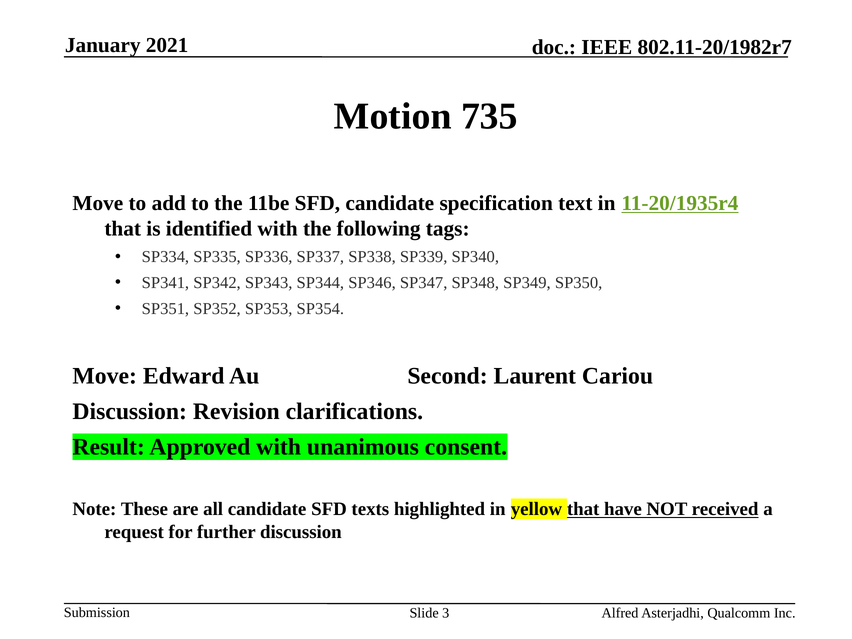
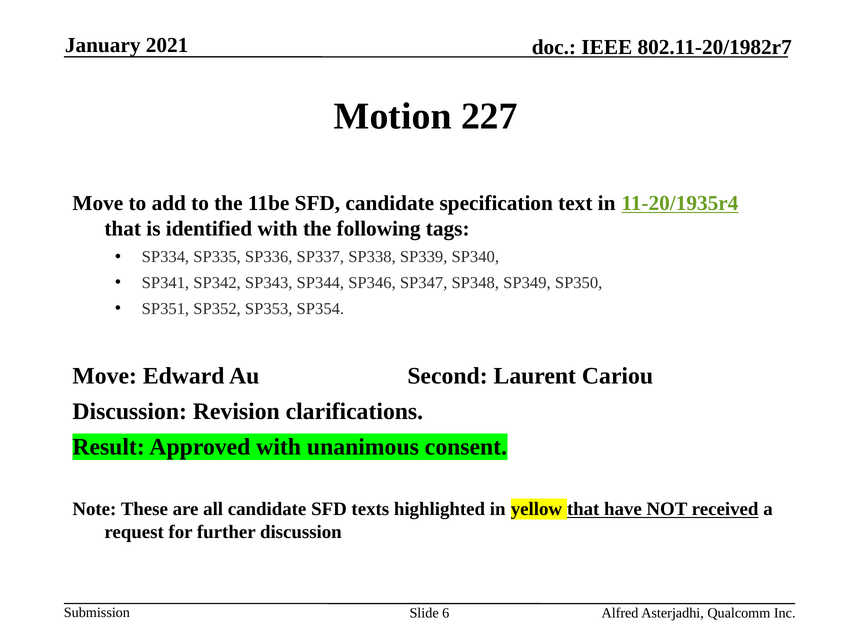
735: 735 -> 227 (489, 116)
3: 3 -> 6 (446, 613)
